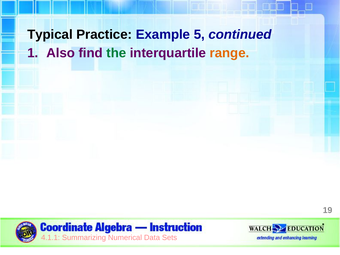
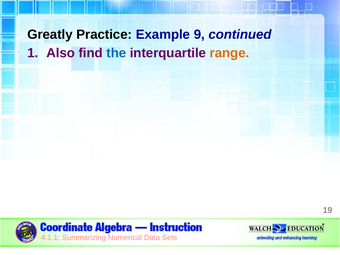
Typical: Typical -> Greatly (50, 34)
5: 5 -> 9 (199, 34)
the colour: green -> blue (116, 53)
